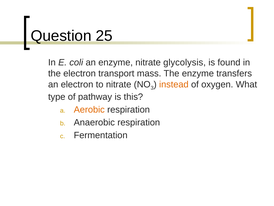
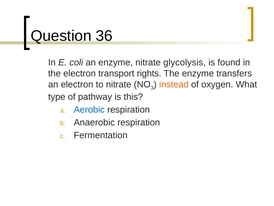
25: 25 -> 36 (104, 36)
mass: mass -> rights (149, 73)
Aerobic colour: orange -> blue (89, 109)
